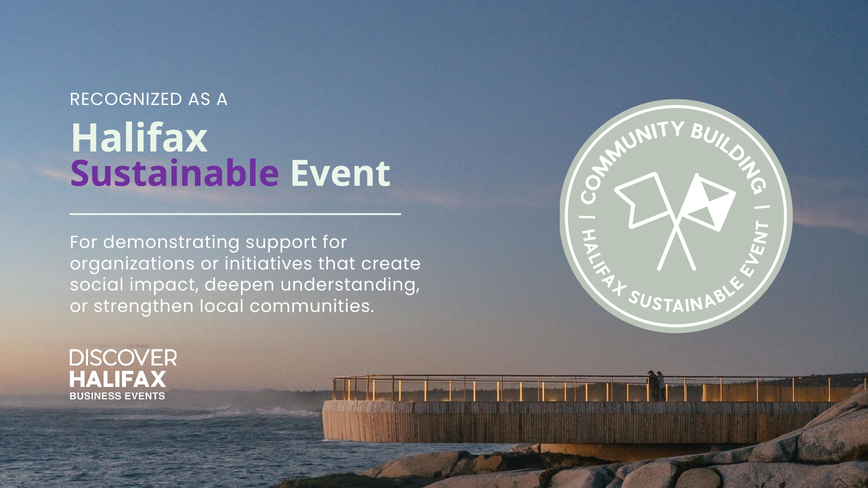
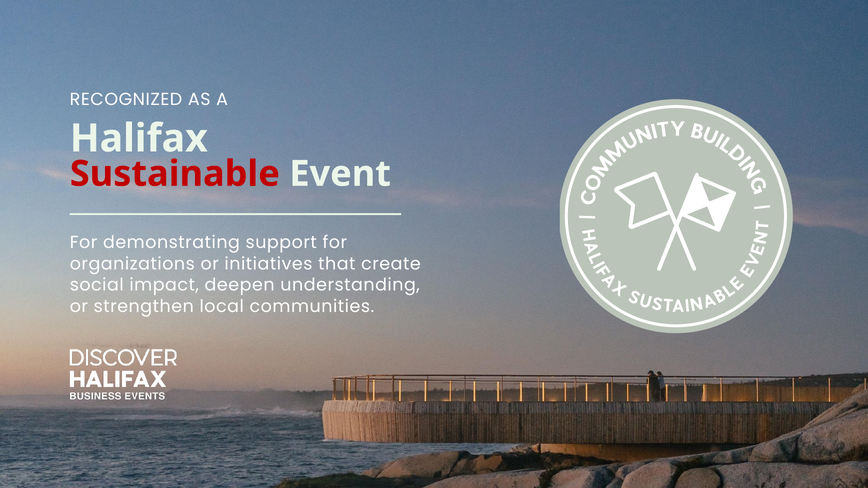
Sustainable colour: purple -> red (175, 174)
